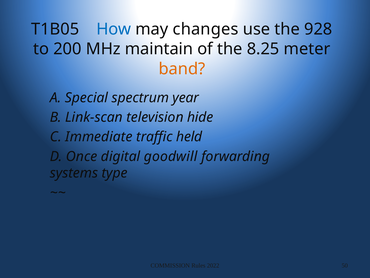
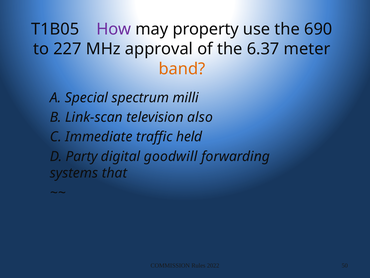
How colour: blue -> purple (114, 29)
changes: changes -> property (206, 29)
928: 928 -> 690 (318, 29)
200: 200 -> 227 (67, 49)
maintain: maintain -> approval (159, 49)
8.25: 8.25 -> 6.37 (263, 49)
year: year -> milli (186, 97)
hide: hide -> also (200, 117)
Once: Once -> Party (82, 156)
type: type -> that (115, 173)
